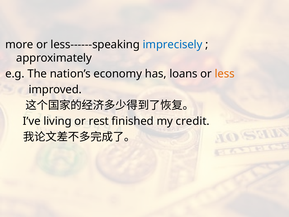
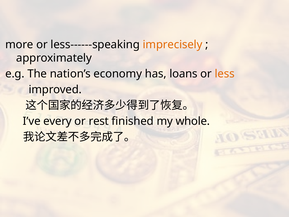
imprecisely colour: blue -> orange (173, 45)
living: living -> every (58, 121)
credit: credit -> whole (193, 121)
